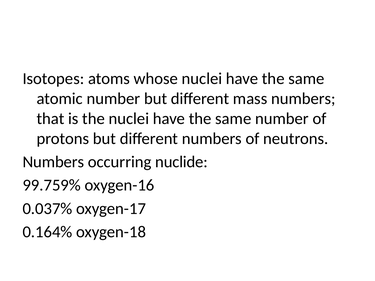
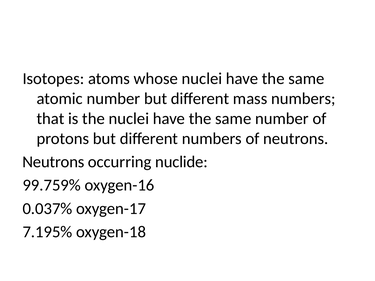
Numbers: Numbers -> Neutrons (53, 162)
0.164%: 0.164% -> 7.195% (47, 232)
